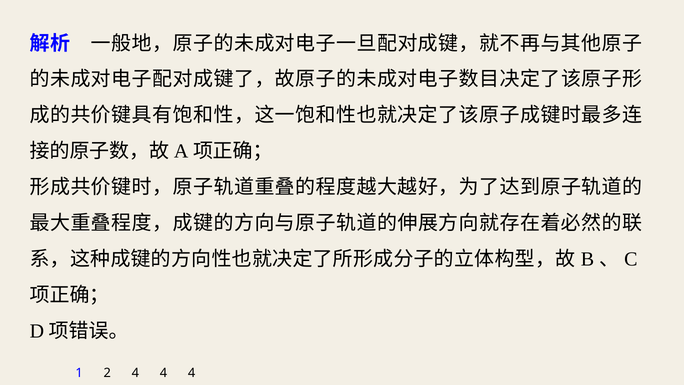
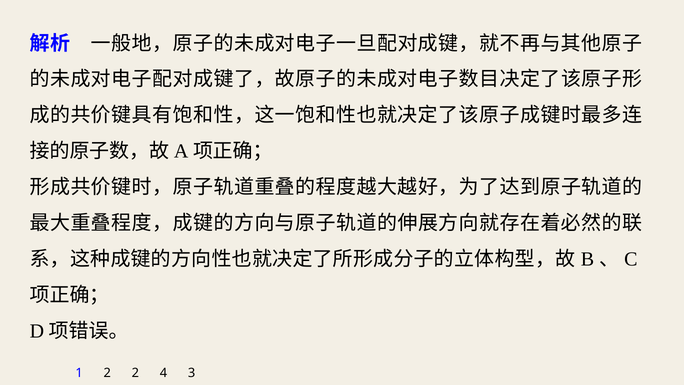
2 4: 4 -> 2 (135, 373)
4: 4 -> 3 (192, 373)
